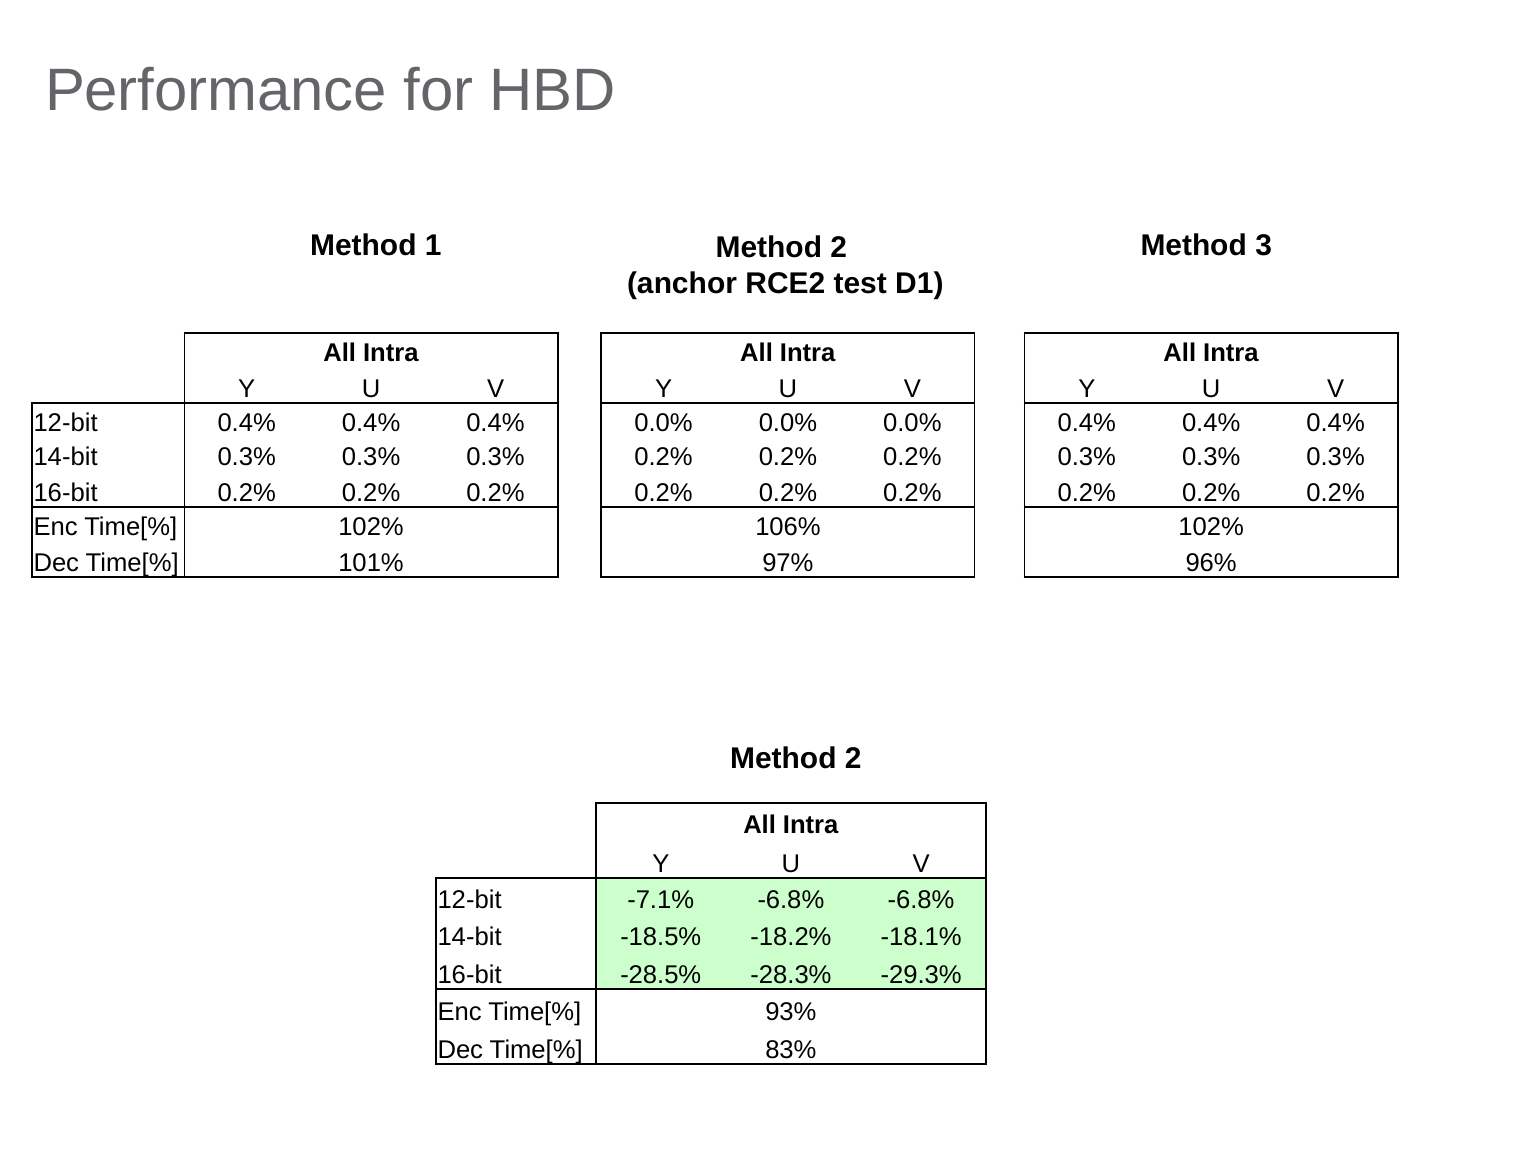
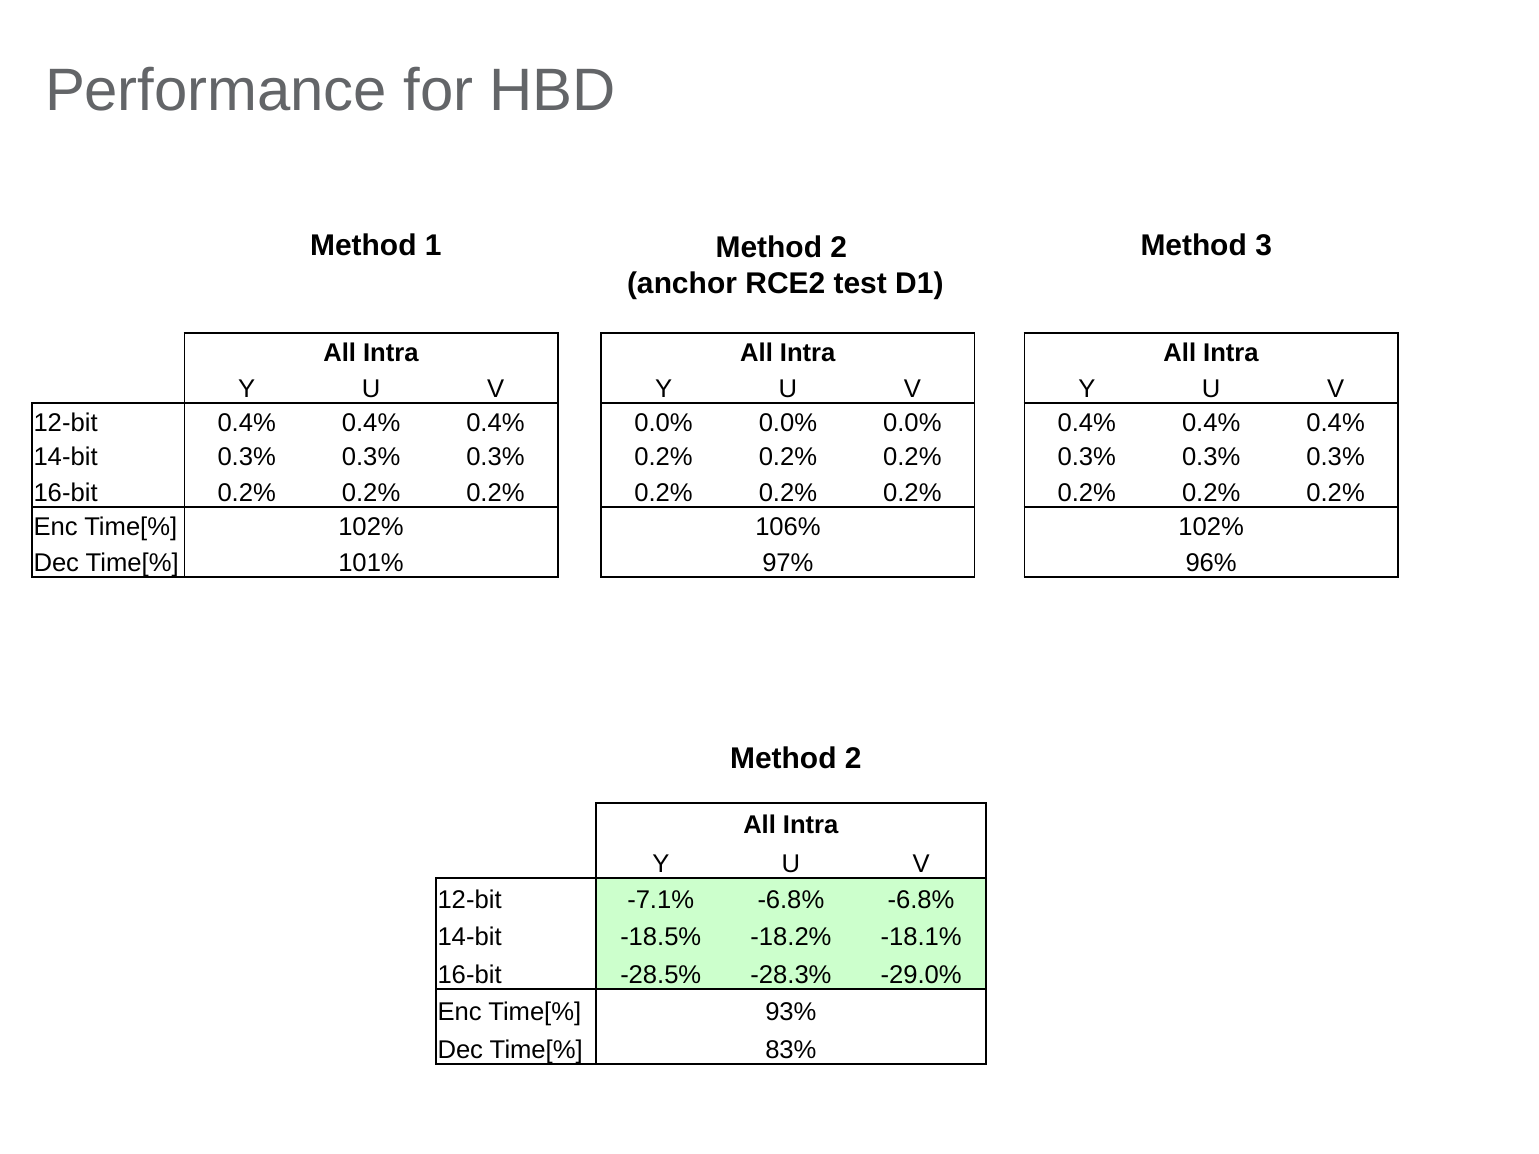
-29.3%: -29.3% -> -29.0% (921, 976)
